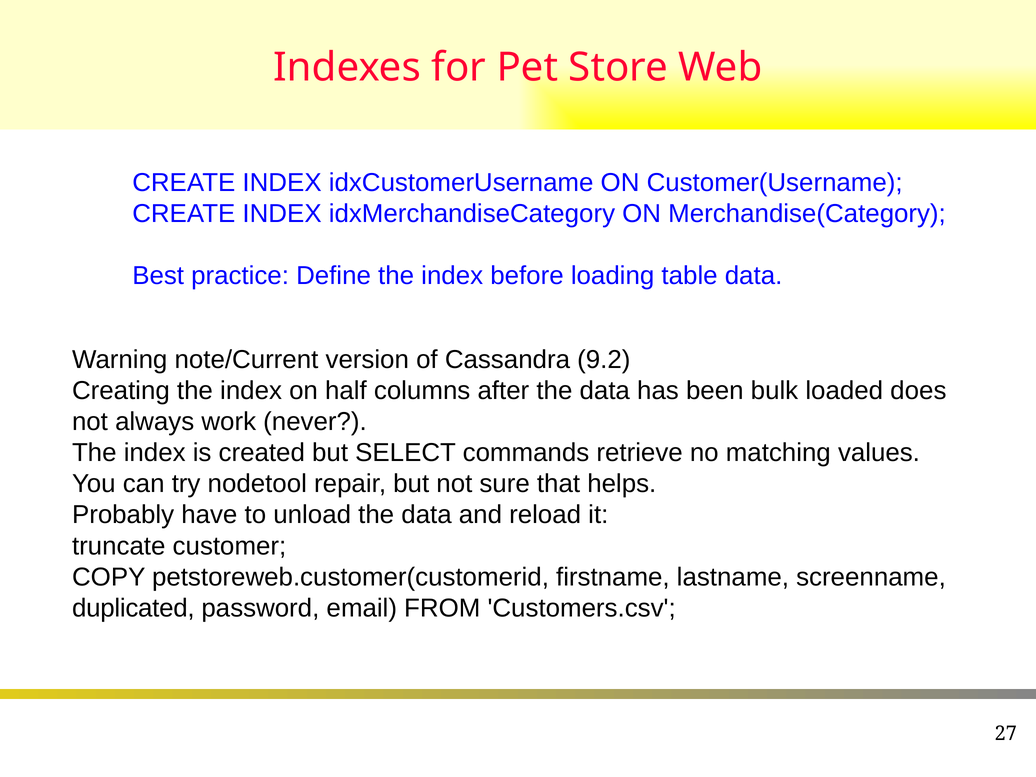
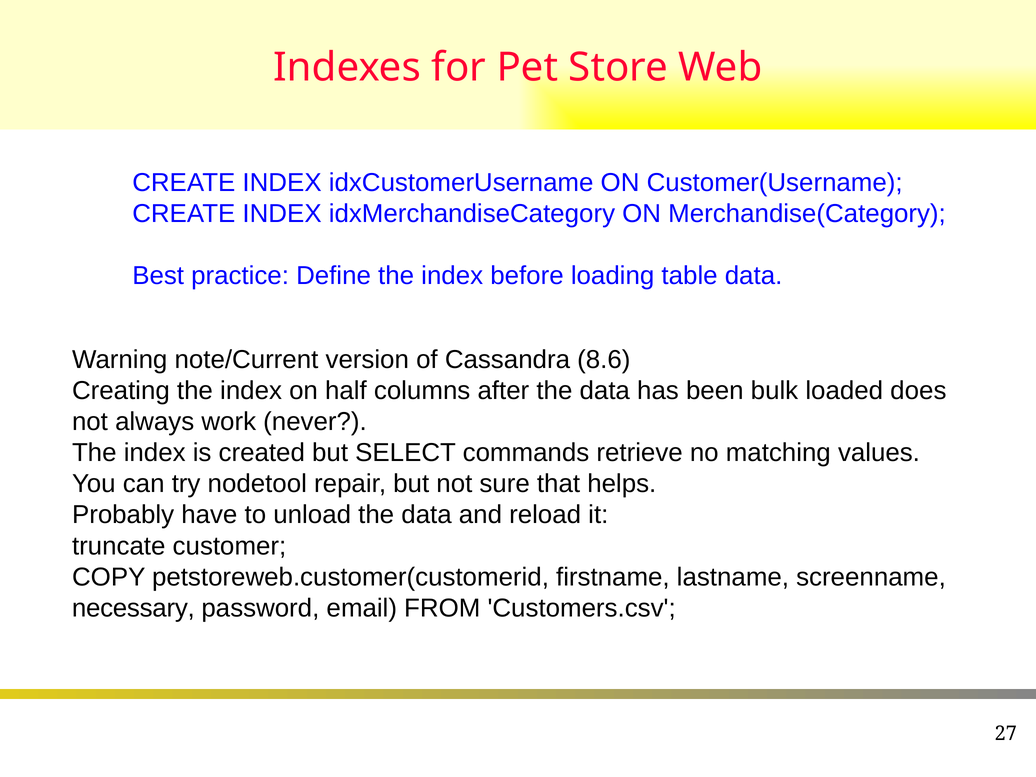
9.2: 9.2 -> 8.6 (604, 359)
duplicated: duplicated -> necessary (133, 608)
